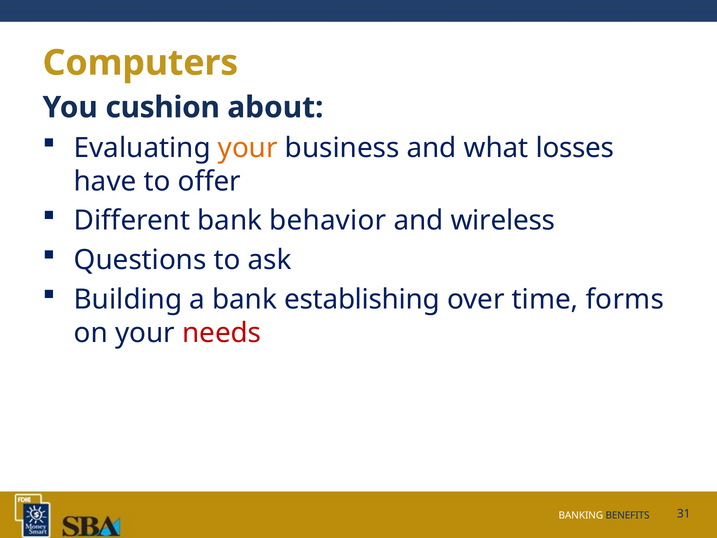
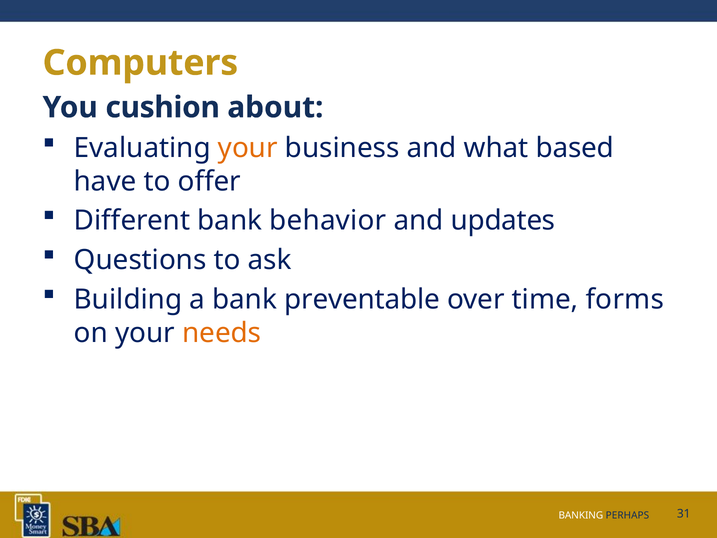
losses: losses -> based (575, 148)
wireless: wireless -> updates (503, 221)
establishing: establishing -> preventable (362, 299)
needs colour: red -> orange (222, 333)
BENEFITS: BENEFITS -> PERHAPS (627, 515)
